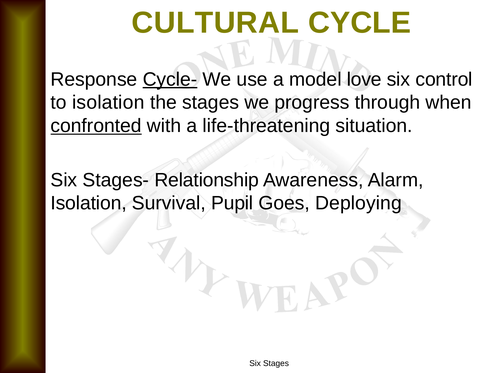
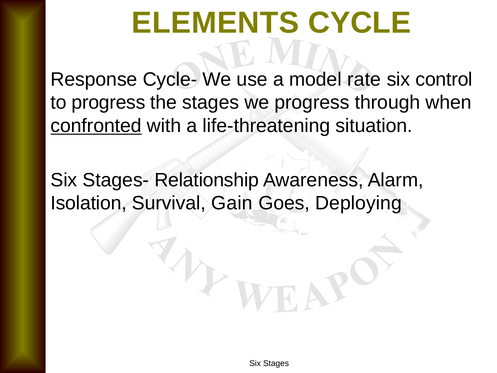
CULTURAL: CULTURAL -> ELEMENTS (215, 23)
Cycle- underline: present -> none (170, 79)
love: love -> rate (364, 79)
to isolation: isolation -> progress (108, 102)
Pupil: Pupil -> Gain (232, 203)
